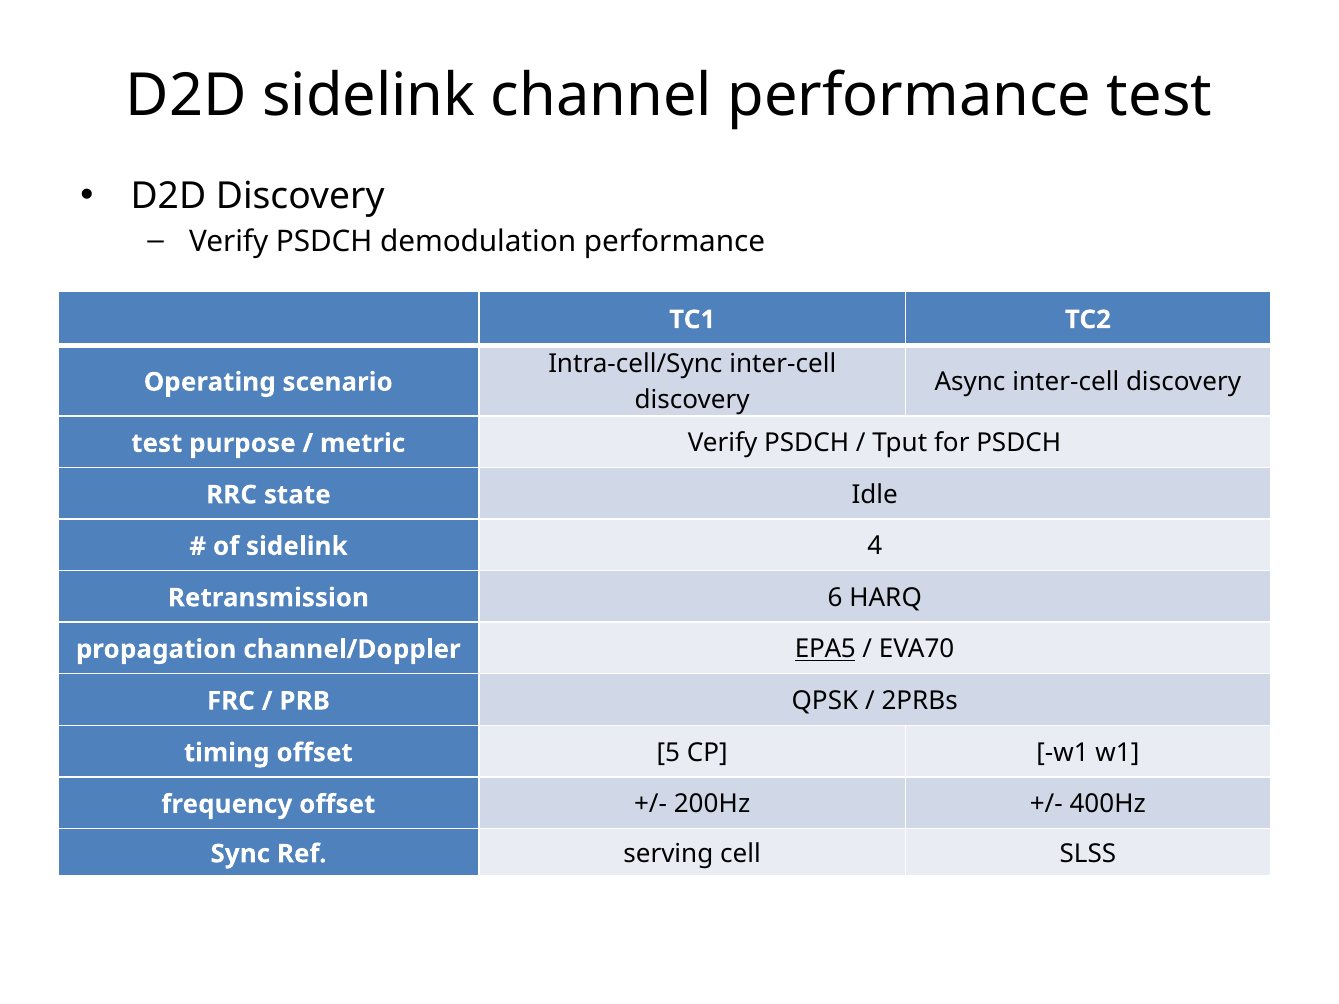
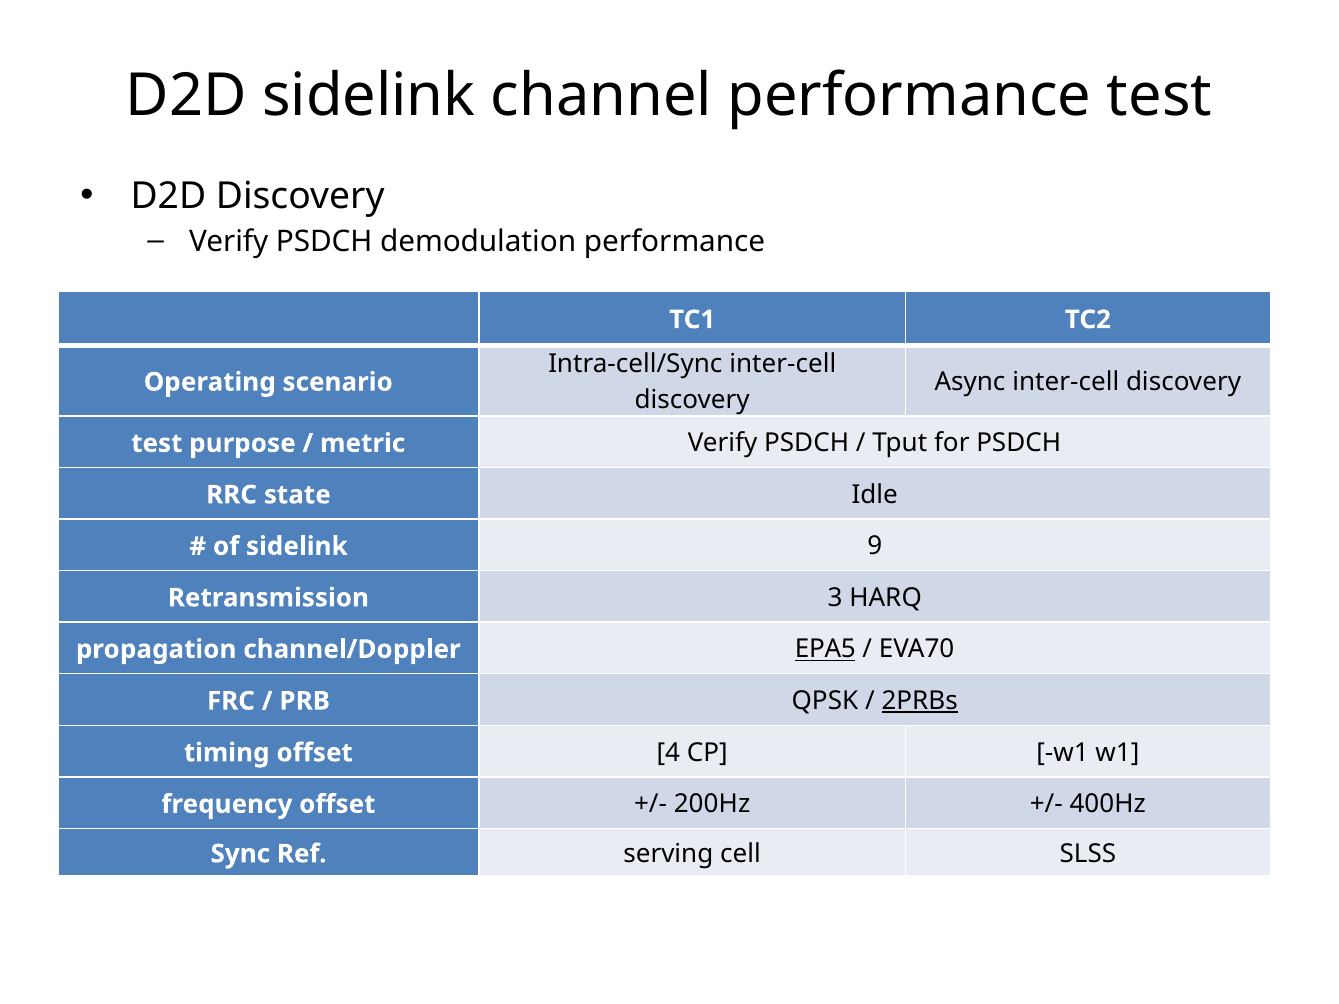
4: 4 -> 9 (875, 546)
6: 6 -> 3 (835, 598)
2PRBs underline: none -> present (920, 701)
5: 5 -> 4 (668, 753)
